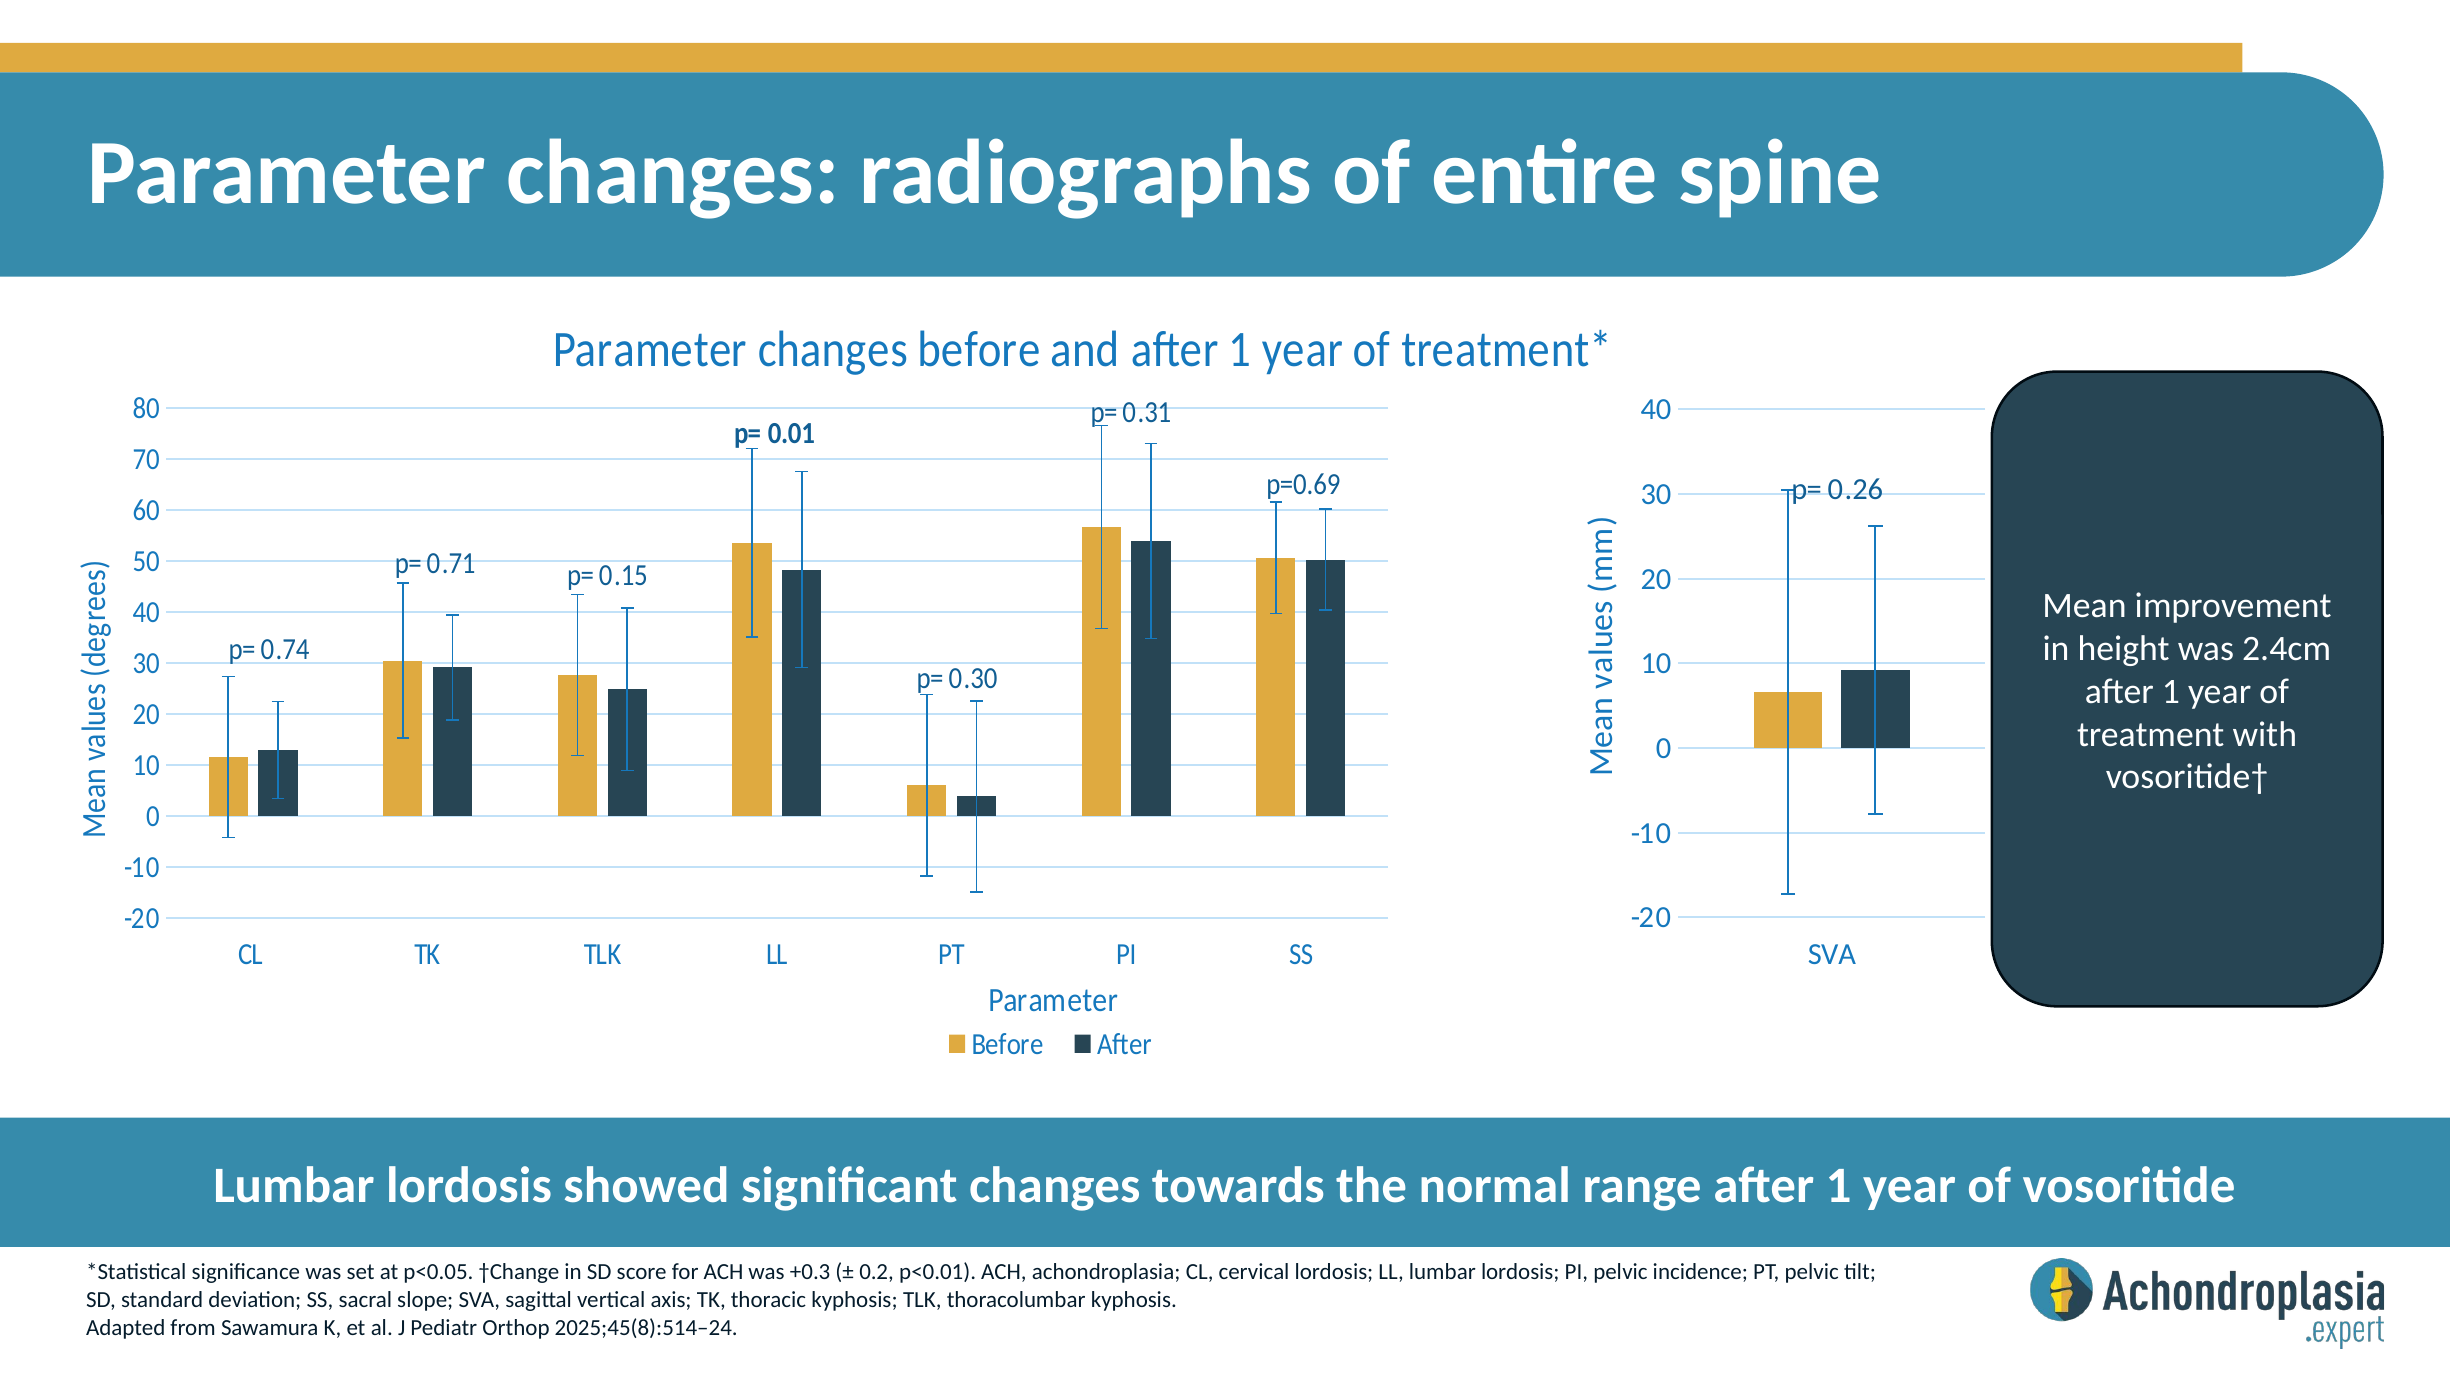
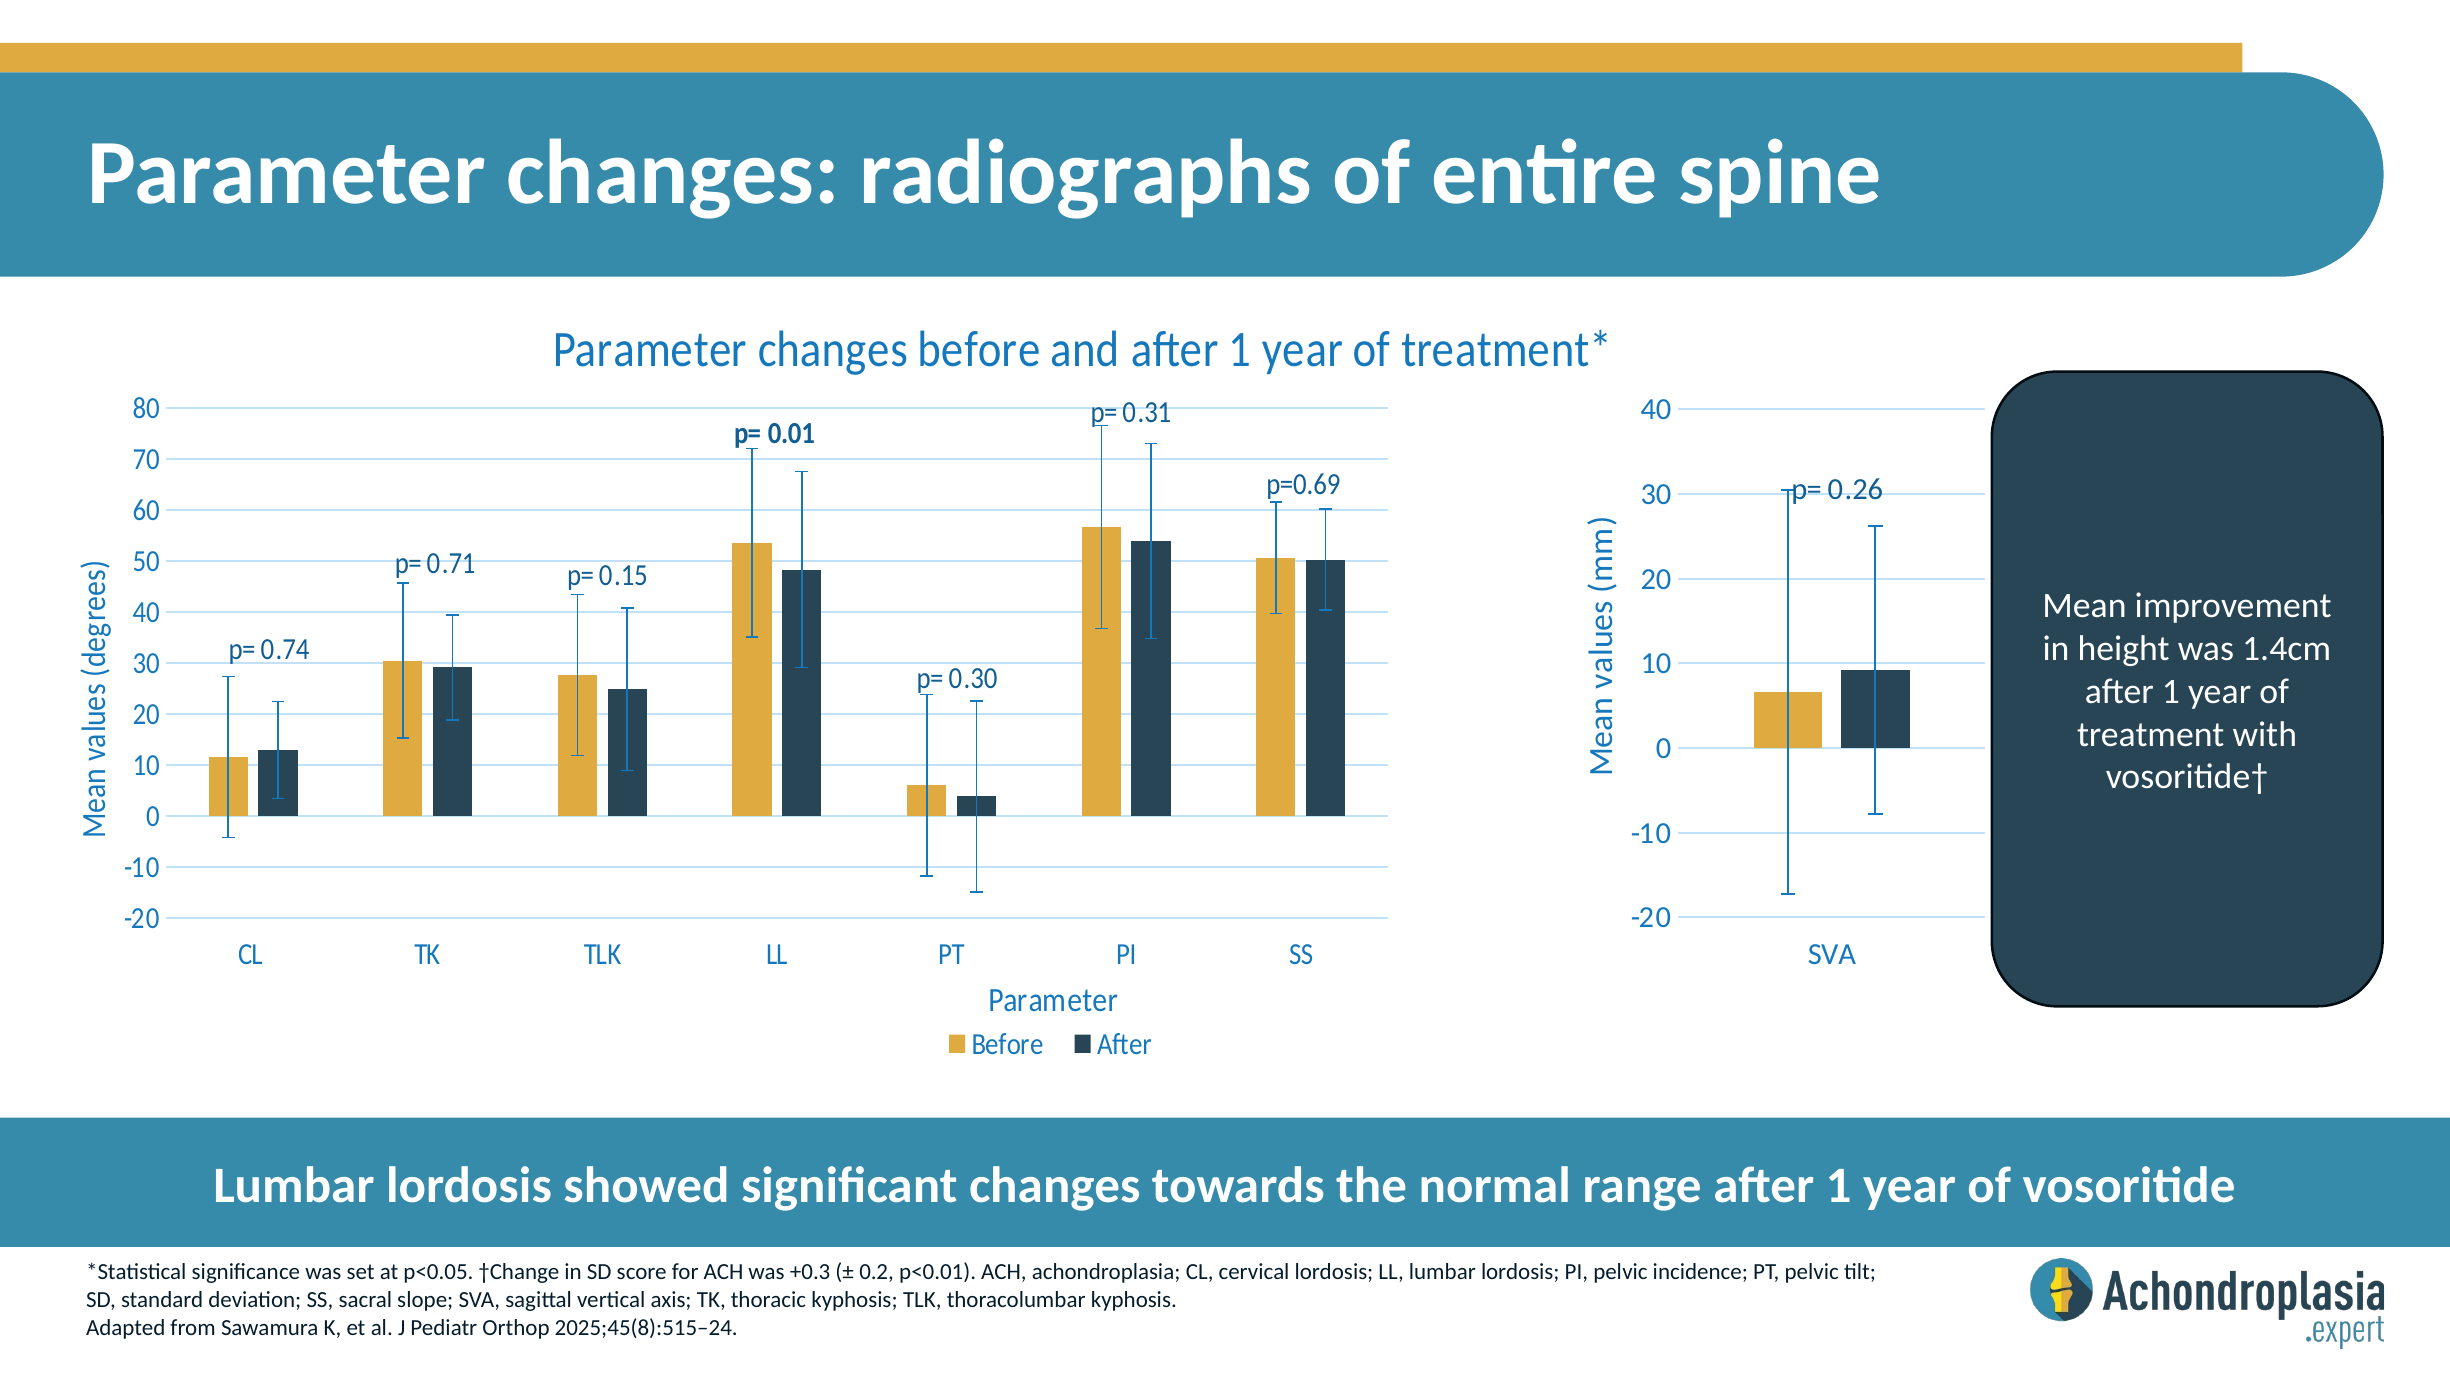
2.4cm: 2.4cm -> 1.4cm (2287, 649)
2025;45(8):514–24: 2025;45(8):514–24 -> 2025;45(8):515–24 (646, 1328)
